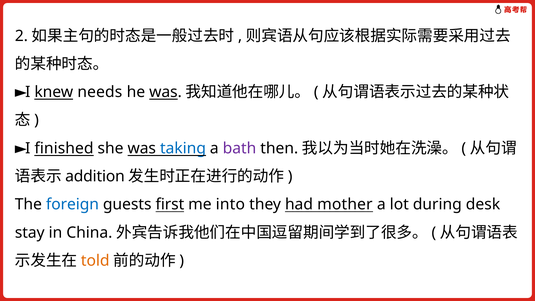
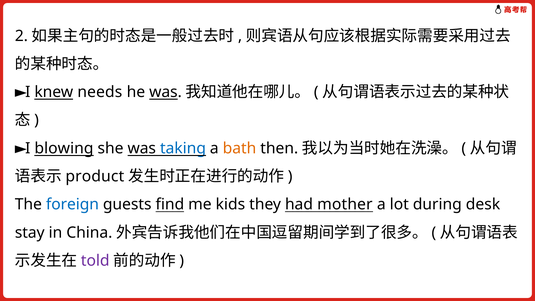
finished: finished -> blowing (64, 148)
bath colour: purple -> orange (239, 148)
addition: addition -> product (95, 176)
first: first -> find (170, 204)
into: into -> kids (230, 204)
told colour: orange -> purple (95, 261)
